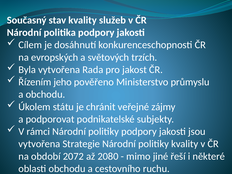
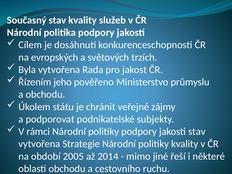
jakosti jsou: jsou -> stav (197, 132)
2072: 2072 -> 2005 (73, 156)
2080: 2080 -> 2014 (108, 156)
